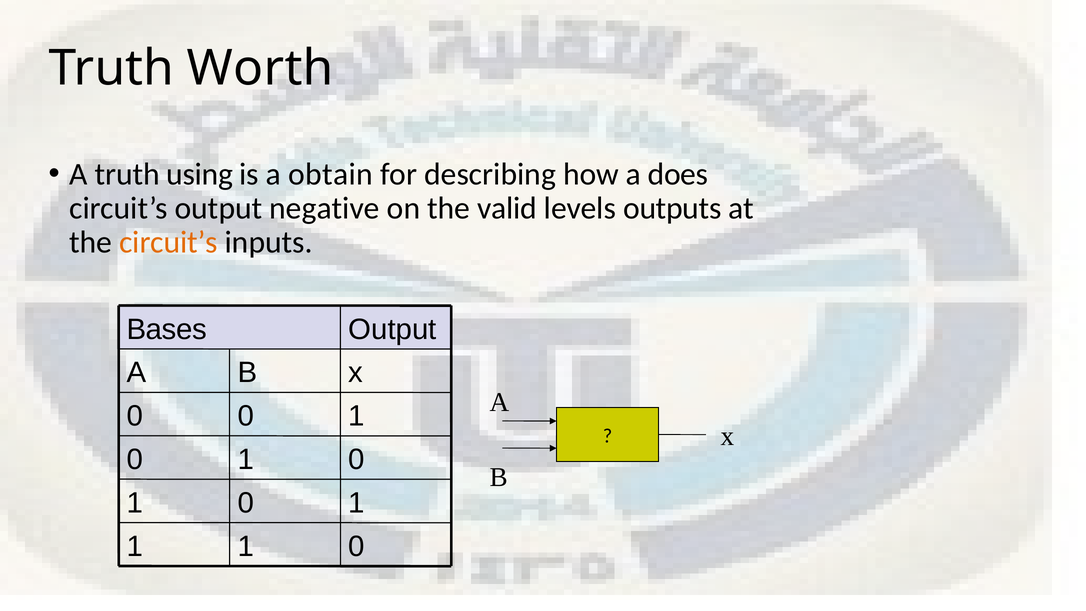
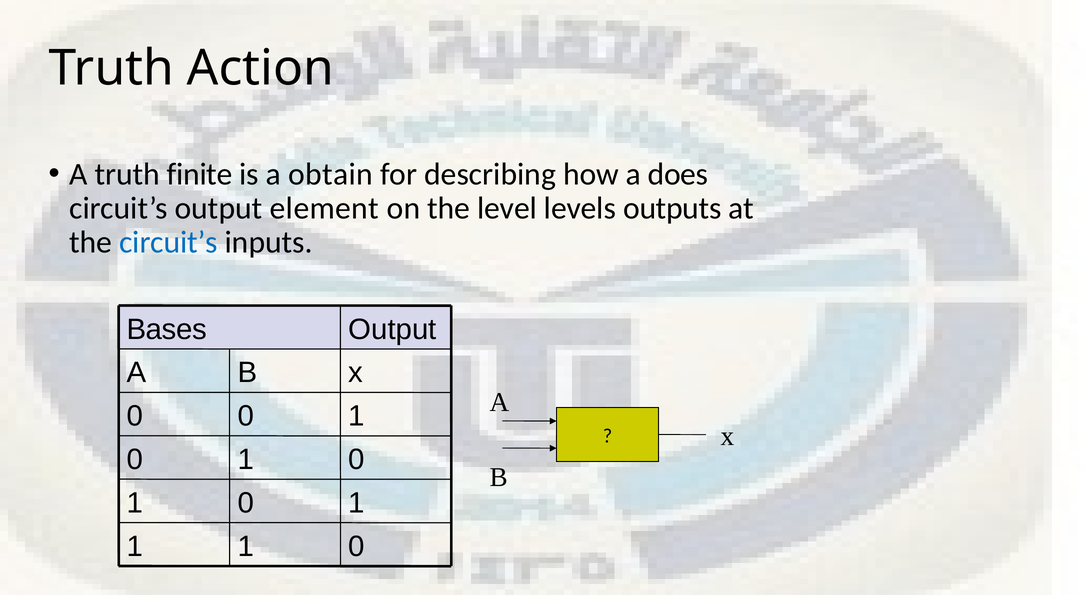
Worth: Worth -> Action (260, 68)
using: using -> finite (200, 174)
negative: negative -> element (324, 208)
valid: valid -> level (507, 208)
circuit’s colour: orange -> blue (169, 242)
